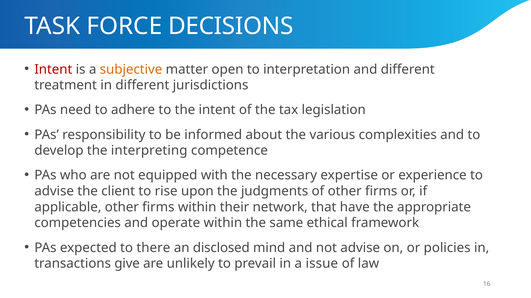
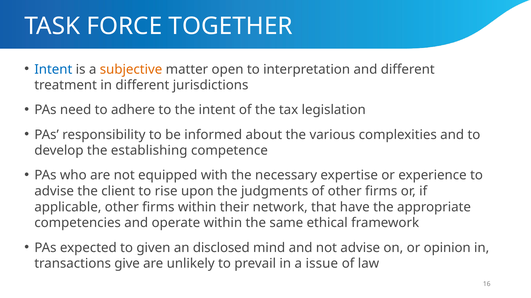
DECISIONS: DECISIONS -> TOGETHER (231, 26)
Intent colour: red -> blue (53, 69)
interpreting: interpreting -> establishing (149, 151)
there: there -> given (153, 248)
policies: policies -> opinion (447, 248)
